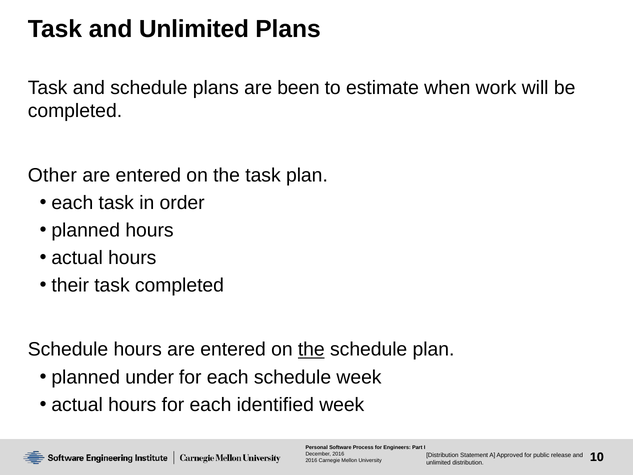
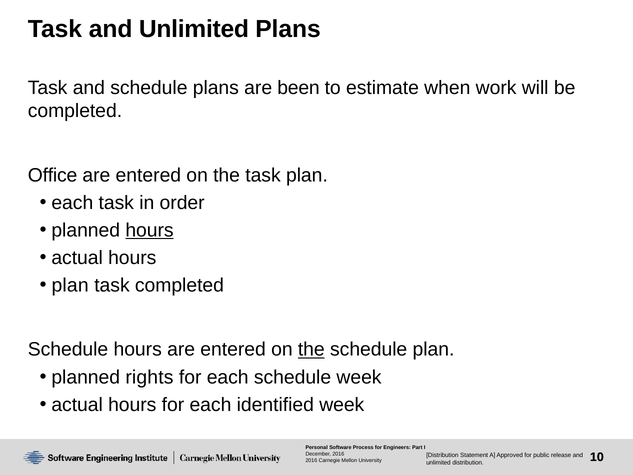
Other: Other -> Office (53, 175)
hours underline: none -> present (150, 230)
their: their -> plan (70, 285)
under: under -> rights (149, 377)
